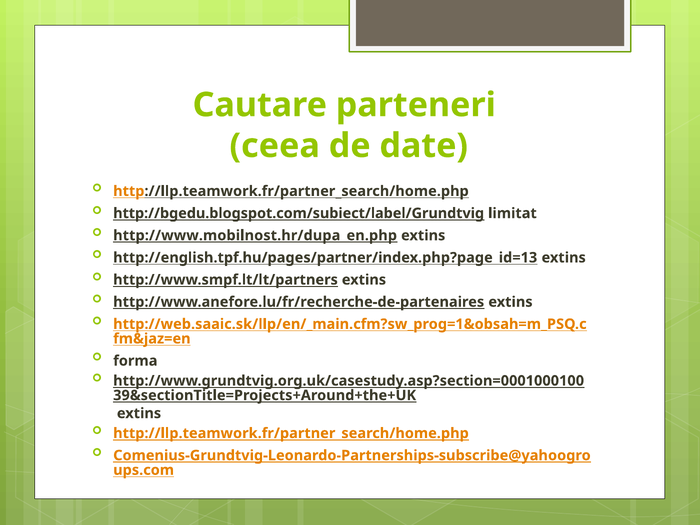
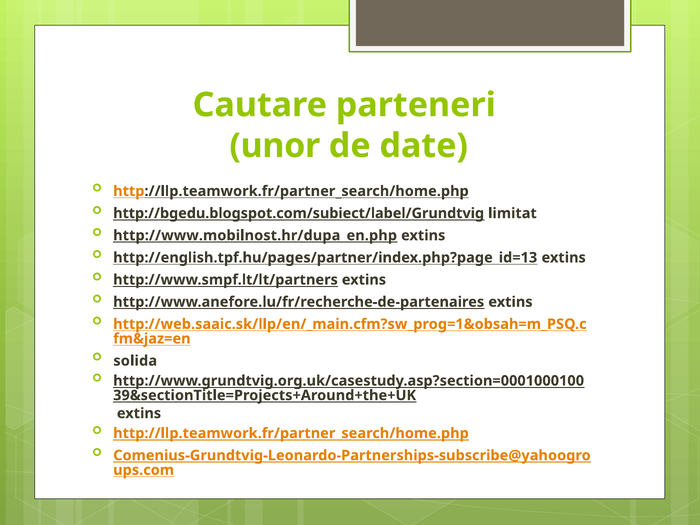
ceea: ceea -> unor (275, 146)
forma: forma -> solida (135, 361)
